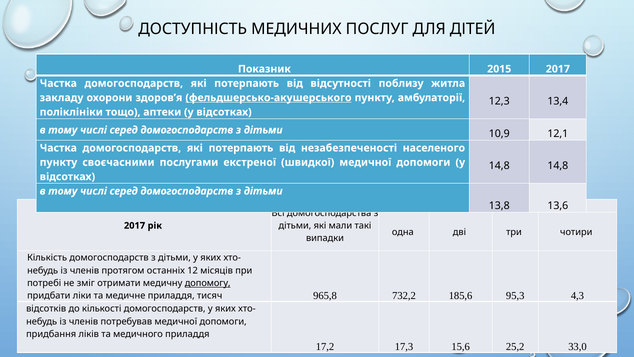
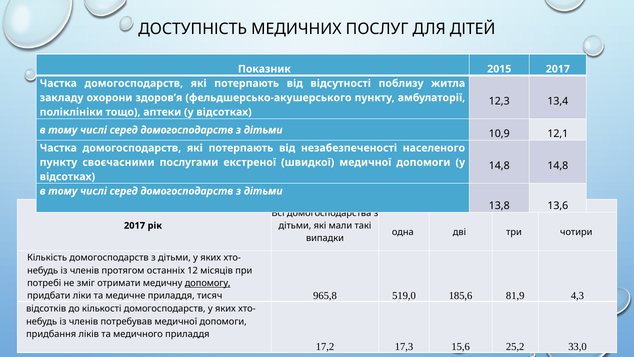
фельдшерсько-акушерського underline: present -> none (268, 98)
732,2: 732,2 -> 519,0 (404, 295)
95,3: 95,3 -> 81,9 (515, 295)
